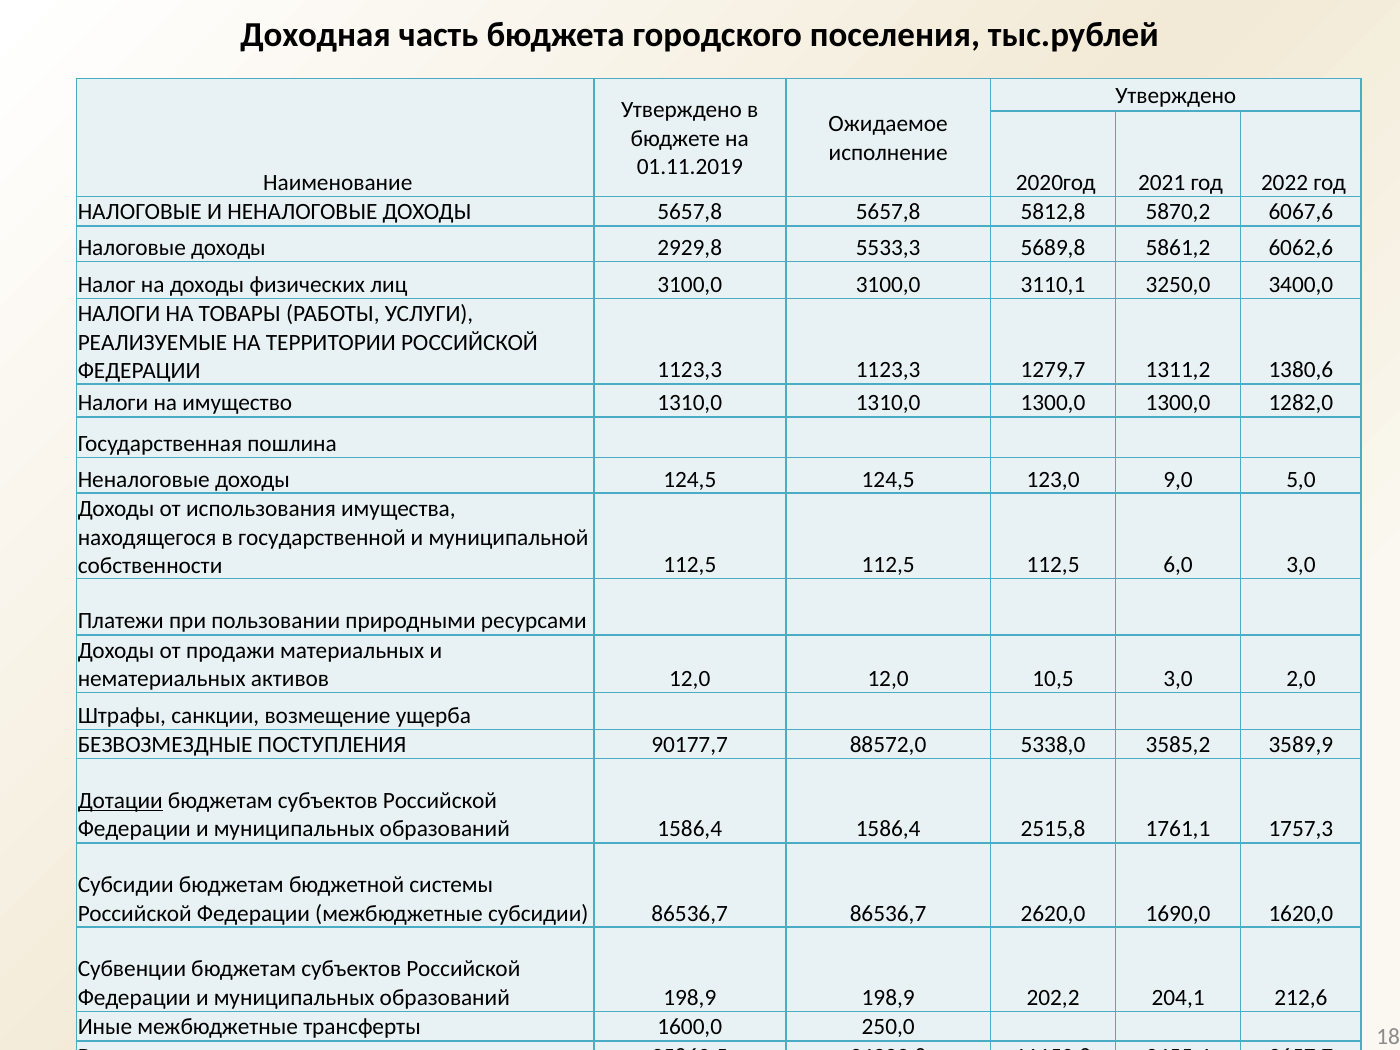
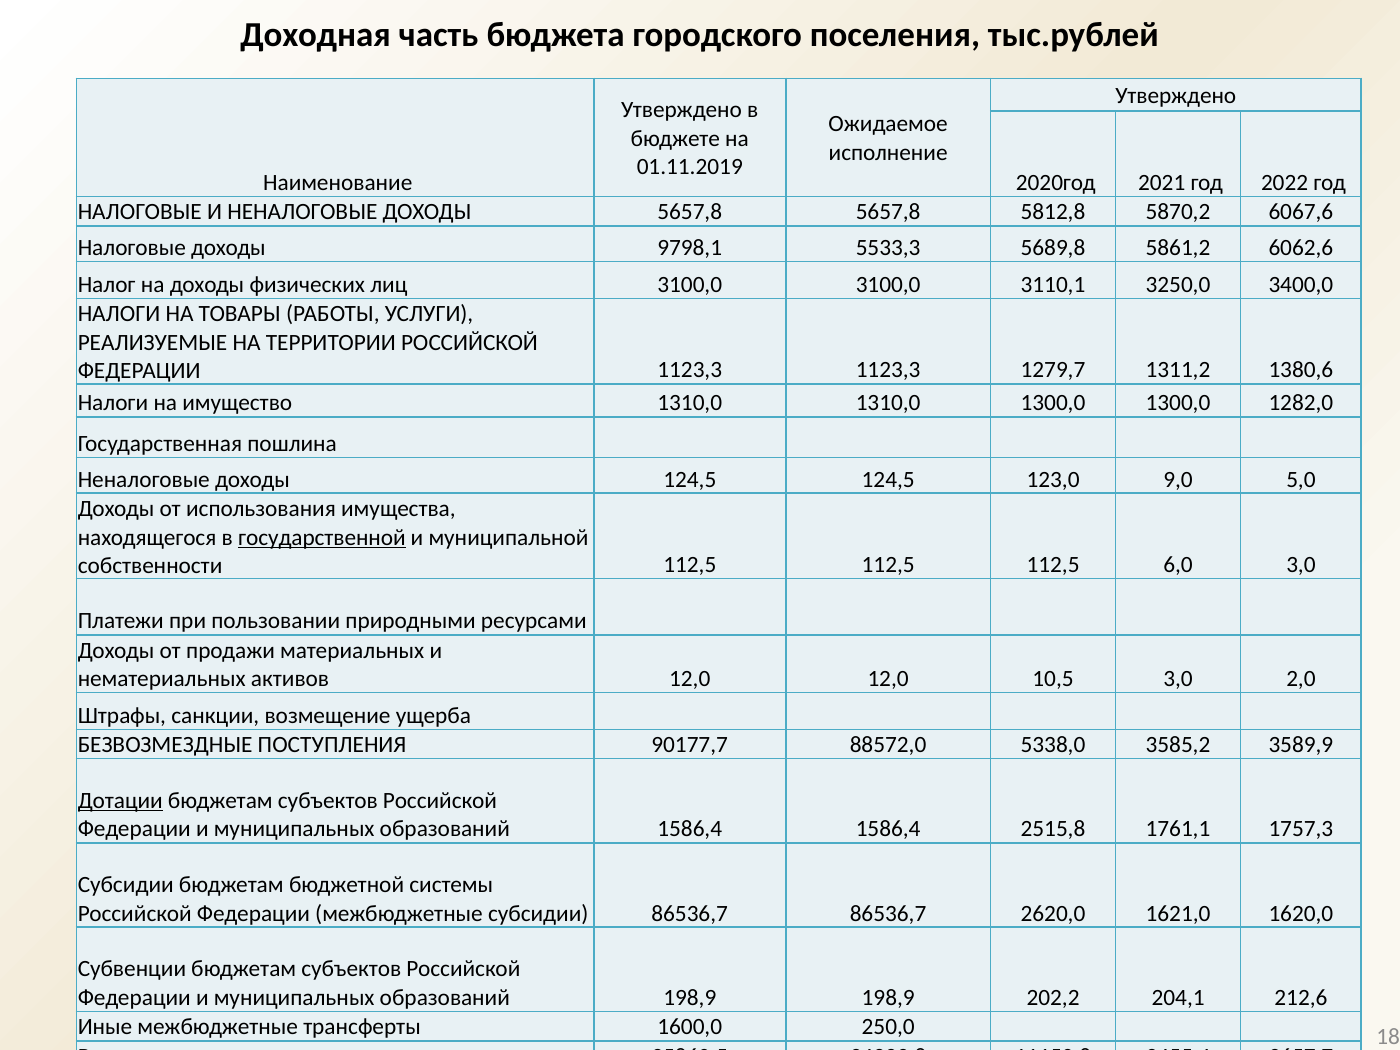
2929,8: 2929,8 -> 9798,1 (690, 247)
государственной underline: none -> present (322, 537)
1690,0: 1690,0 -> 1621,0 (1178, 913)
